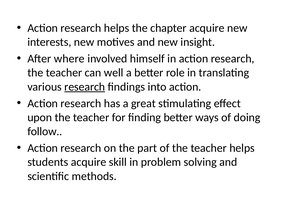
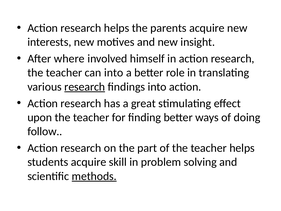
chapter: chapter -> parents (168, 28)
can well: well -> into (114, 73)
methods underline: none -> present (94, 176)
